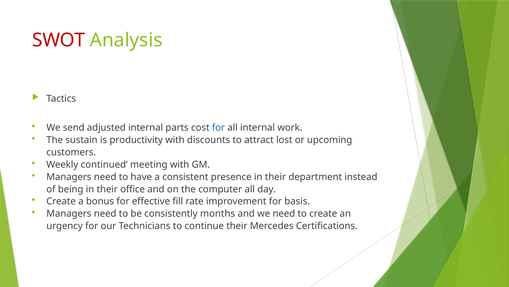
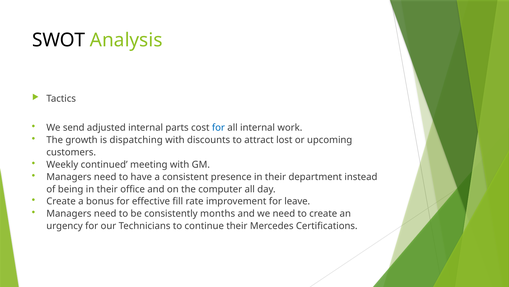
SWOT colour: red -> black (59, 40)
sustain: sustain -> growth (82, 140)
productivity: productivity -> dispatching (136, 140)
basis: basis -> leave (297, 201)
